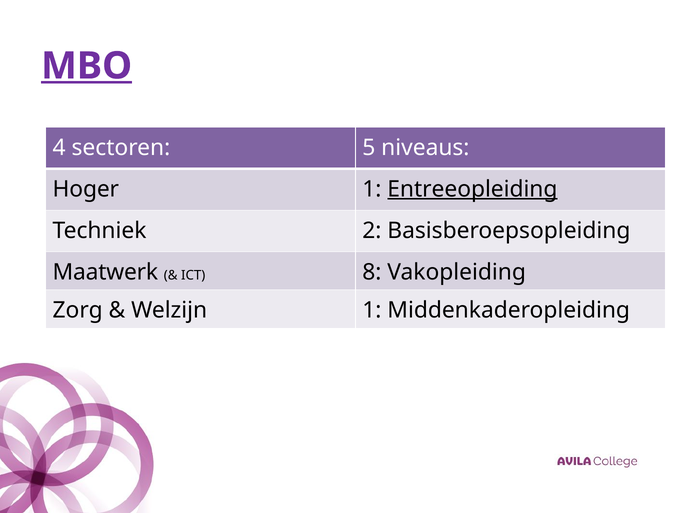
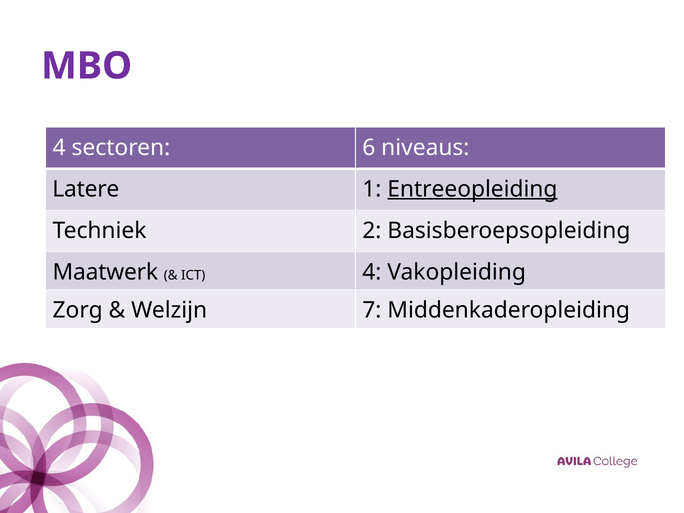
MBO underline: present -> none (87, 66)
5: 5 -> 6 (369, 148)
Hoger: Hoger -> Latere (86, 189)
ICT 8: 8 -> 4 (372, 272)
Welzijn 1: 1 -> 7 (372, 310)
